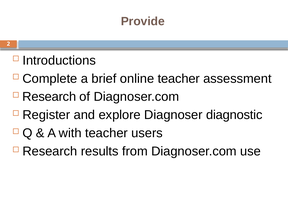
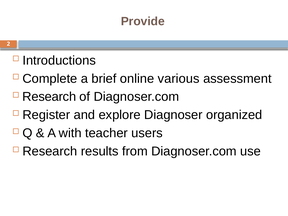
online teacher: teacher -> various (179, 79)
diagnostic: diagnostic -> organized (234, 115)
